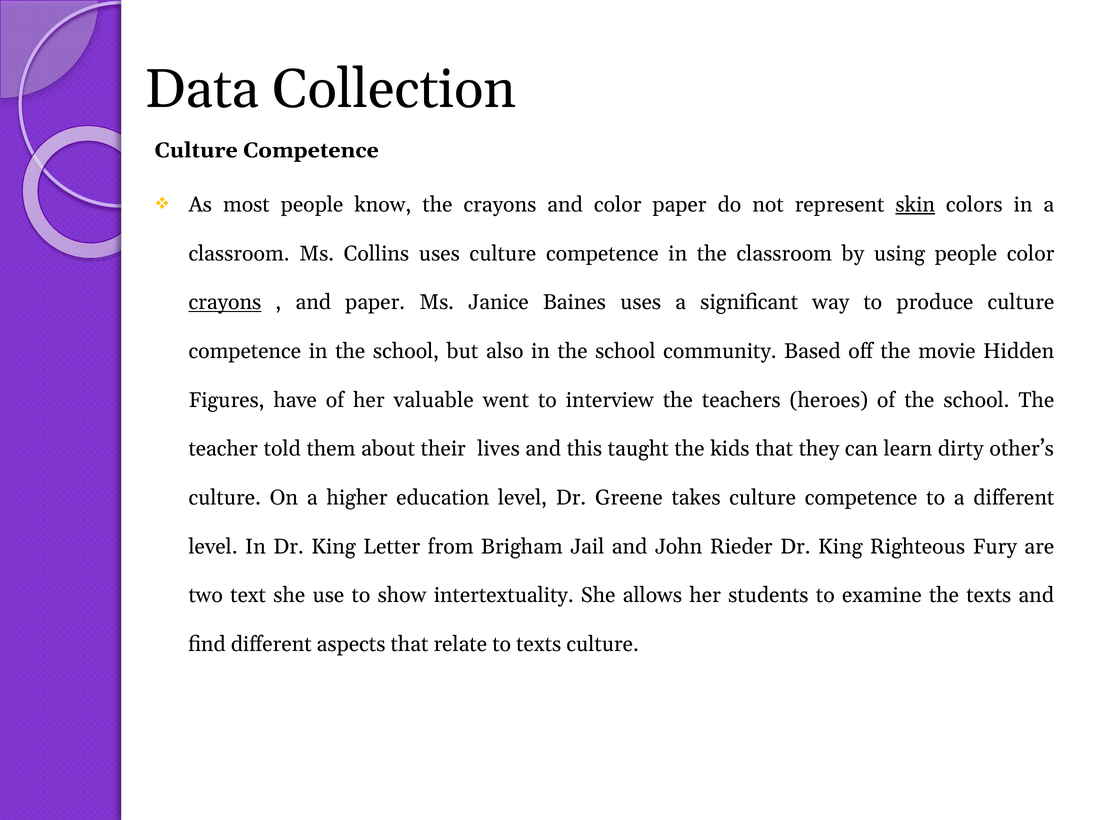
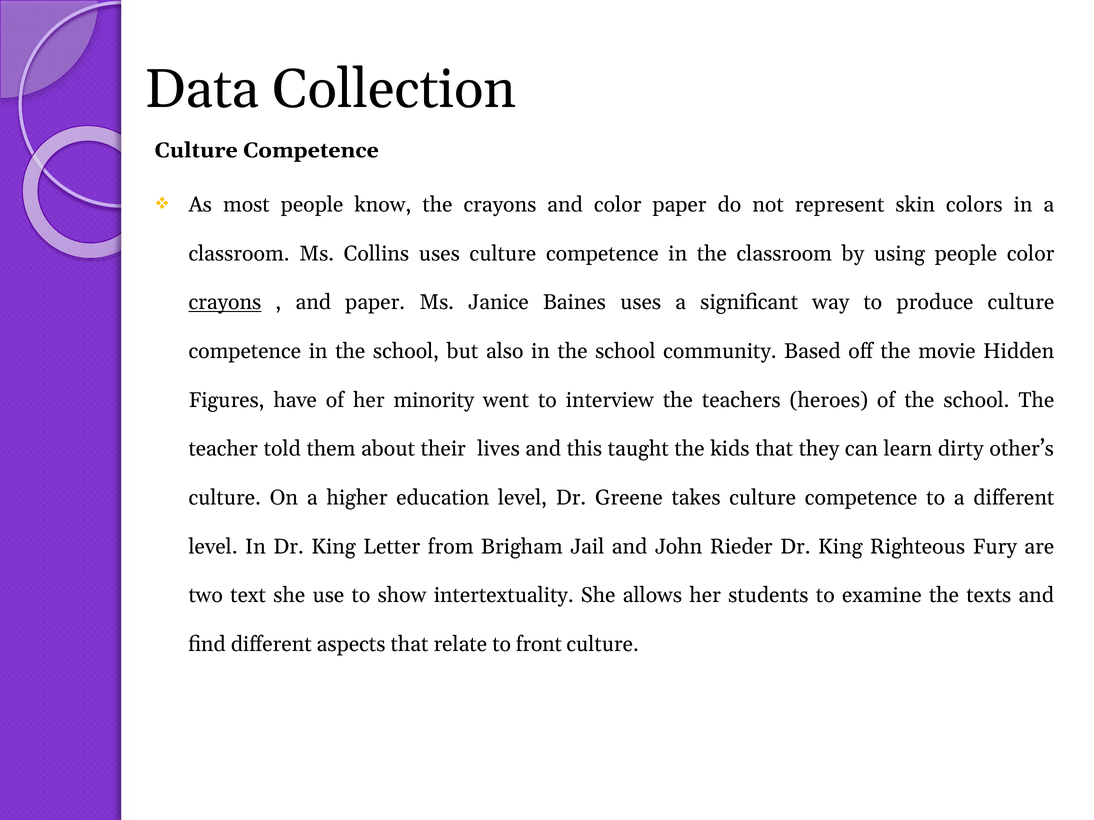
skin underline: present -> none (915, 205)
valuable: valuable -> minority (434, 400)
to texts: texts -> front (539, 645)
